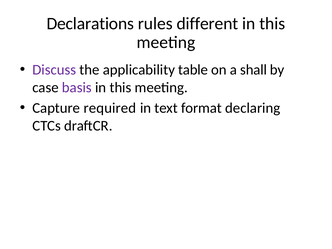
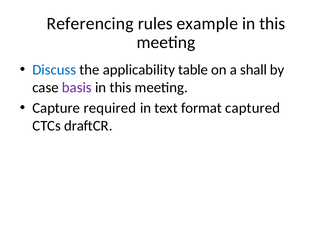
Declarations: Declarations -> Referencing (90, 24)
different: different -> example (207, 24)
Discuss colour: purple -> blue (54, 70)
declaring: declaring -> captured (253, 108)
